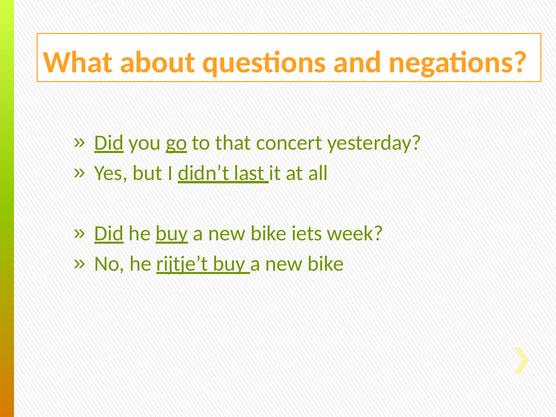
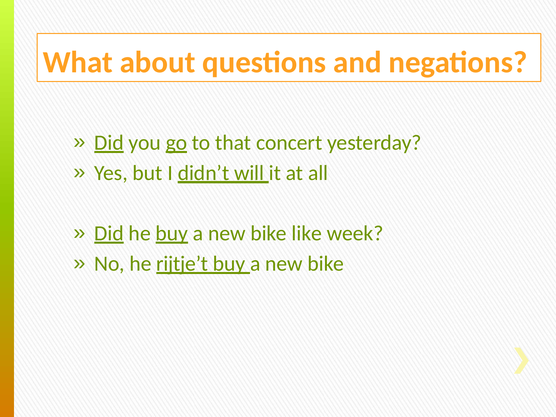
last: last -> will (249, 173)
iets: iets -> like (307, 233)
